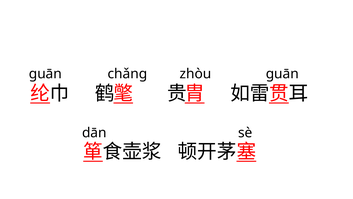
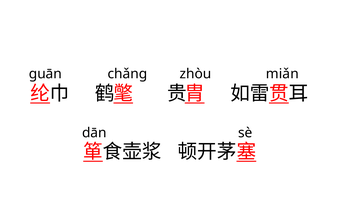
zhòu ɡuān: ɡuān -> miǎn (282, 74)
